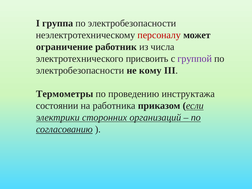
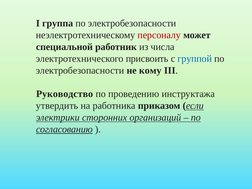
ограничение: ограничение -> специальной (64, 47)
группой colour: purple -> blue (195, 59)
Термометры: Термометры -> Руководство (65, 94)
состоянии: состоянии -> утвердить (57, 106)
